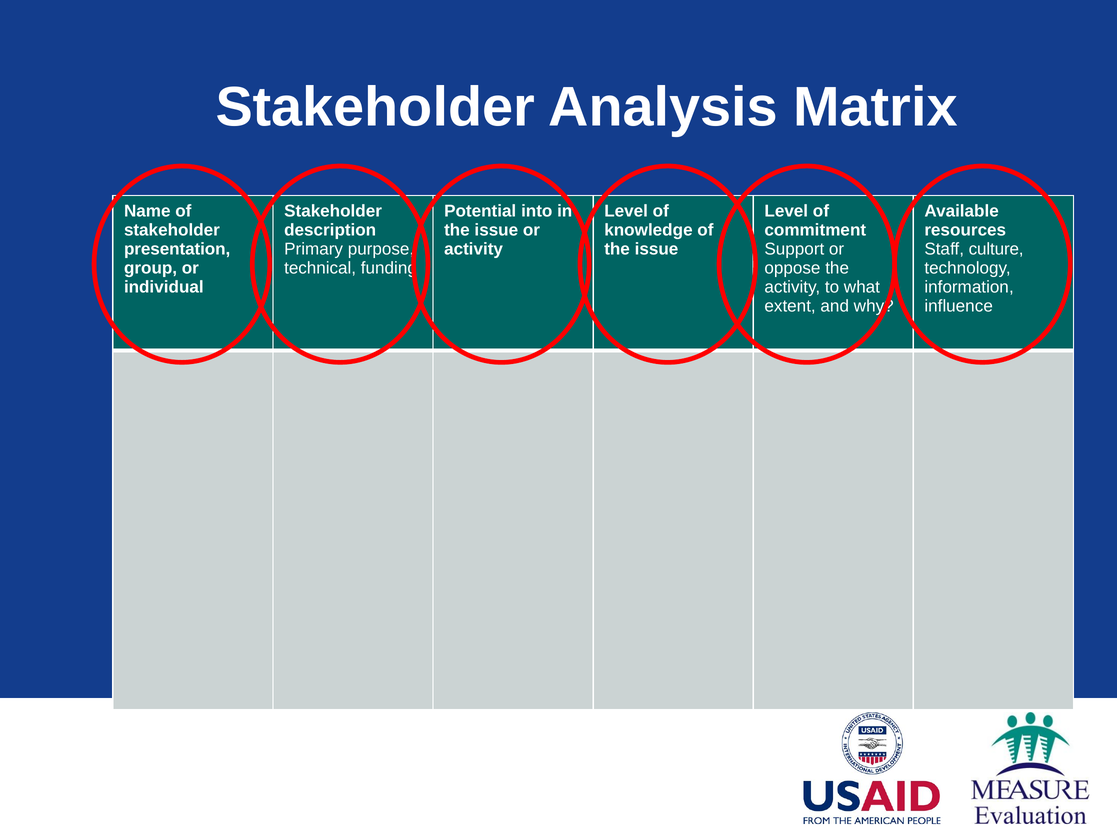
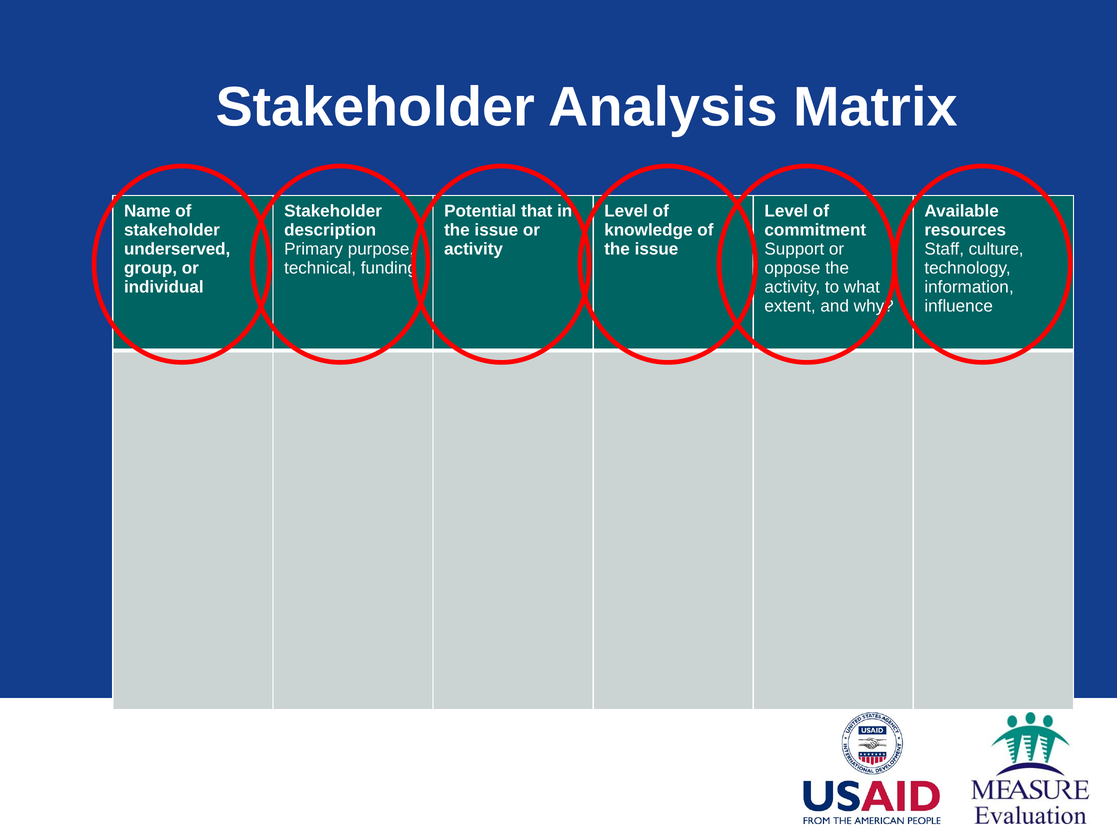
into: into -> that (537, 211)
presentation: presentation -> underserved (177, 249)
